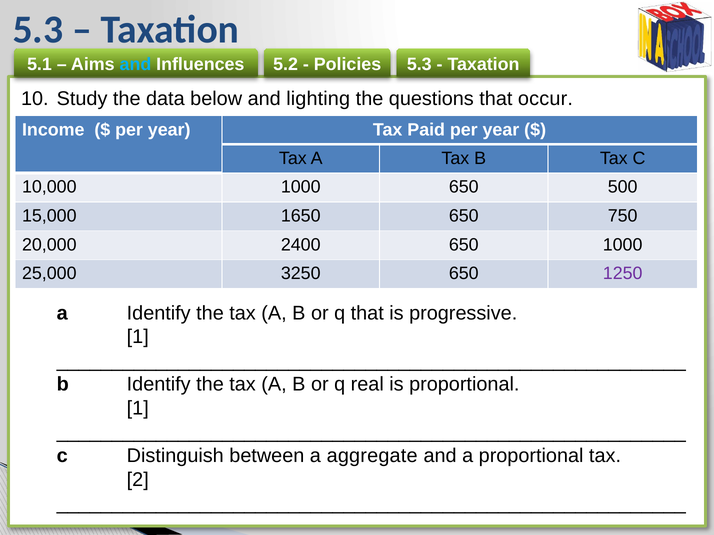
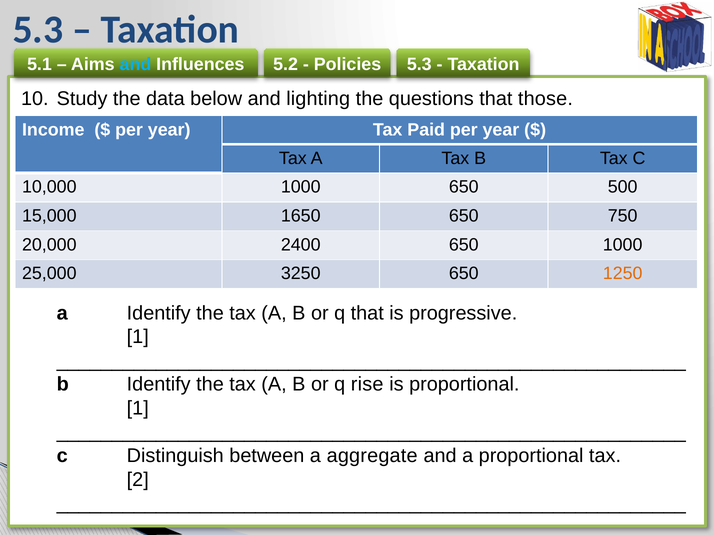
occur: occur -> those (545, 99)
1250 colour: purple -> orange (623, 274)
real: real -> rise (367, 385)
